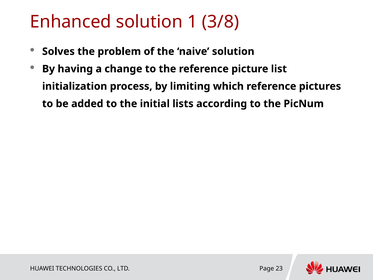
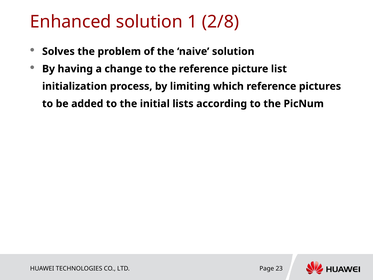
3/8: 3/8 -> 2/8 (221, 22)
